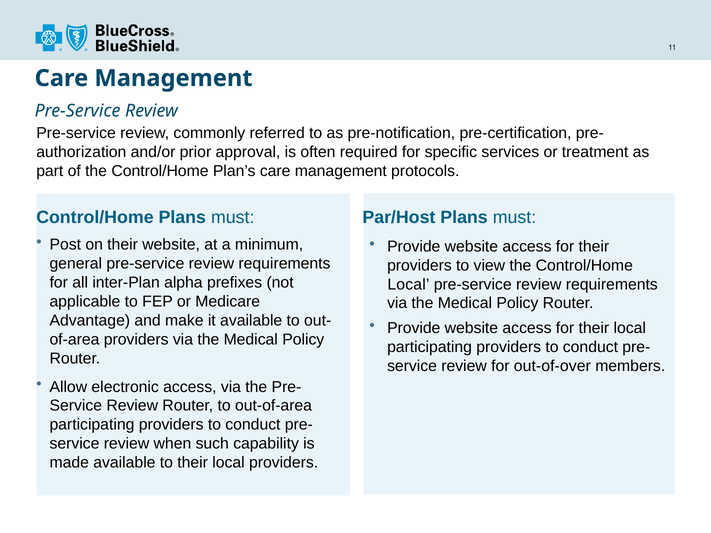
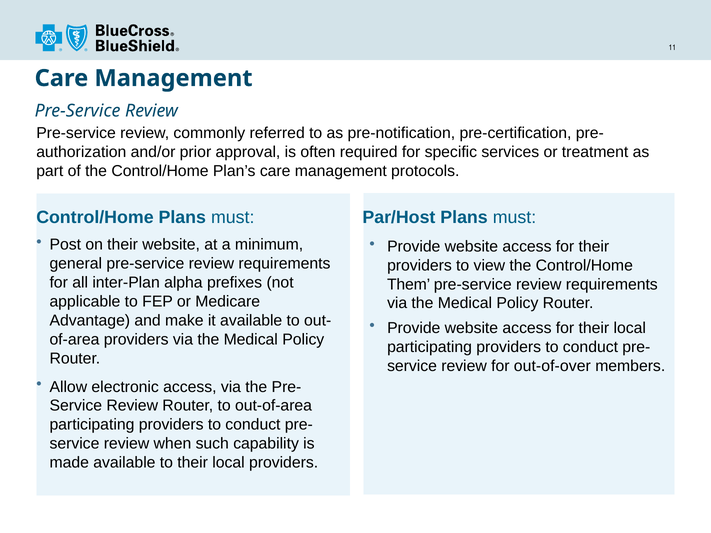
Local: Local -> Them (409, 284)
